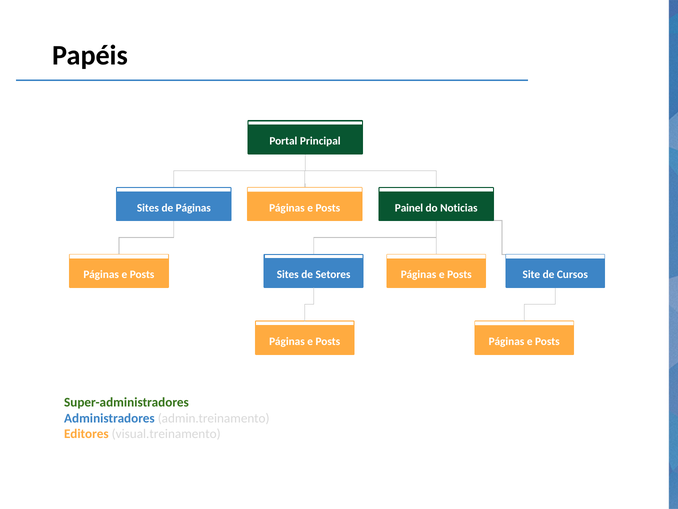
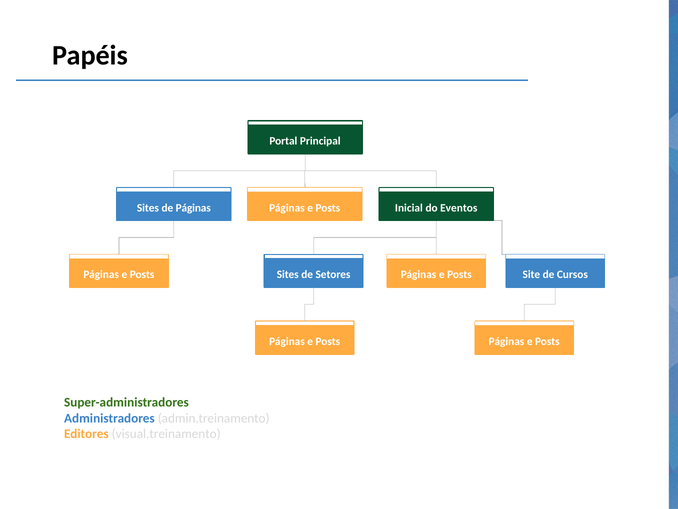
Painel: Painel -> Inicial (409, 208)
Noticias: Noticias -> Eventos (459, 208)
